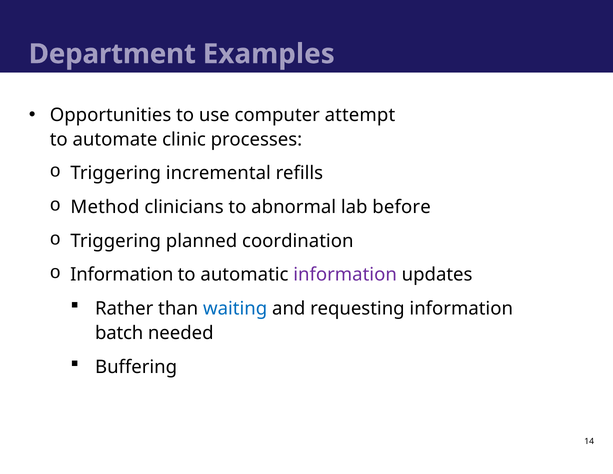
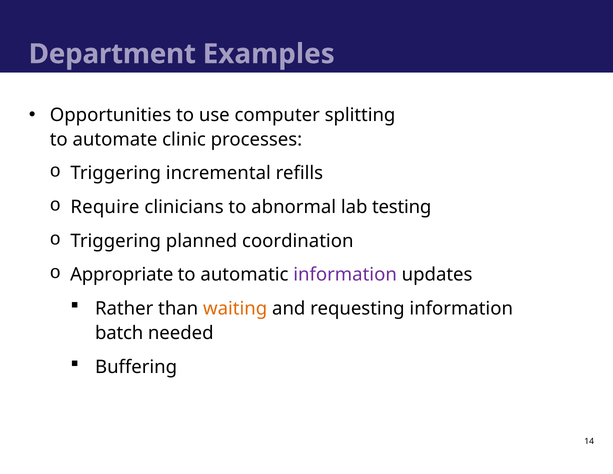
attempt: attempt -> splitting (360, 115)
Method: Method -> Require (105, 207)
before: before -> testing (402, 207)
Information: Information -> Appropriate (122, 275)
waiting colour: blue -> orange (235, 308)
